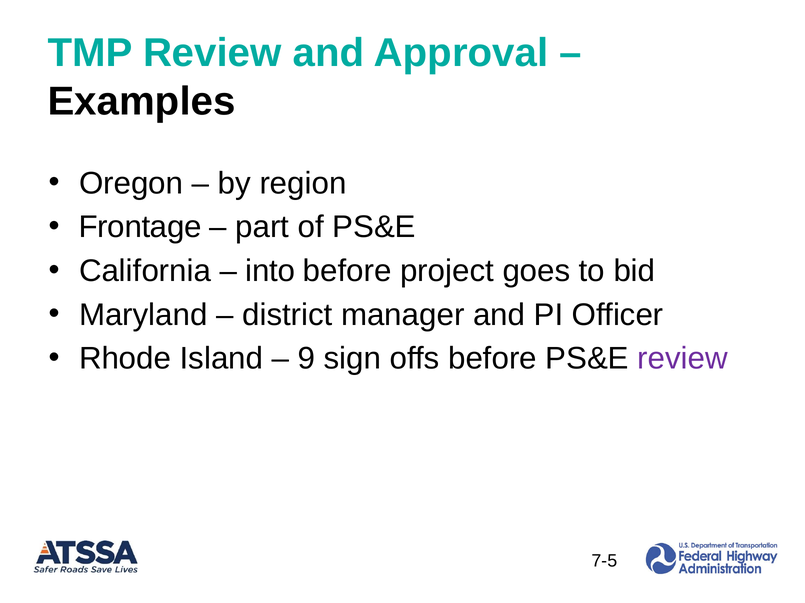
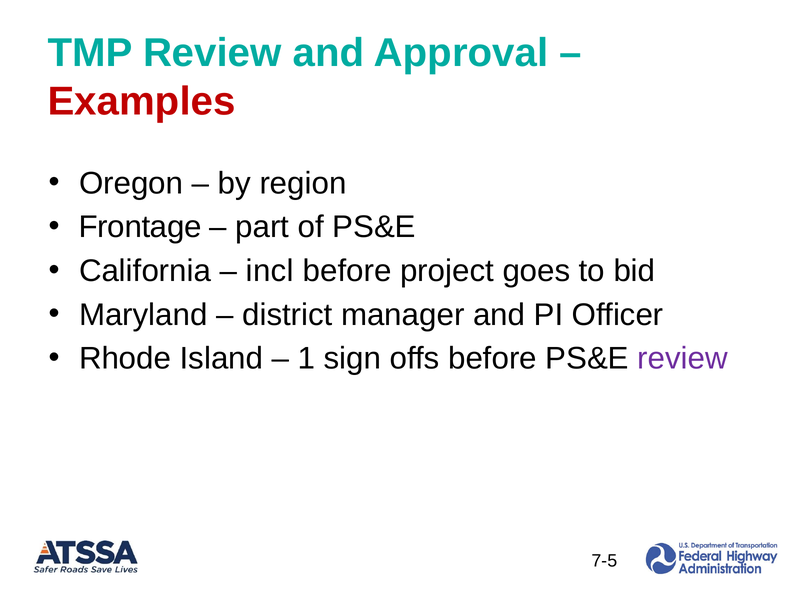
Examples colour: black -> red (142, 101)
into: into -> incl (270, 271)
9: 9 -> 1 (307, 359)
